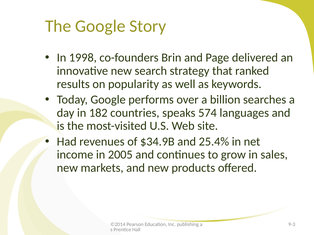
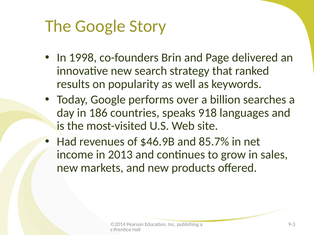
182: 182 -> 186 (98, 113)
574: 574 -> 918 (207, 113)
$34.9B: $34.9B -> $46.9B (157, 142)
25.4%: 25.4% -> 85.7% (214, 142)
2005: 2005 -> 2013 (120, 155)
